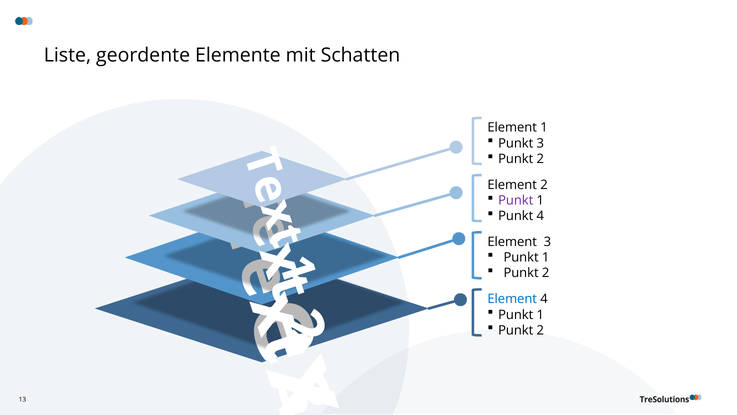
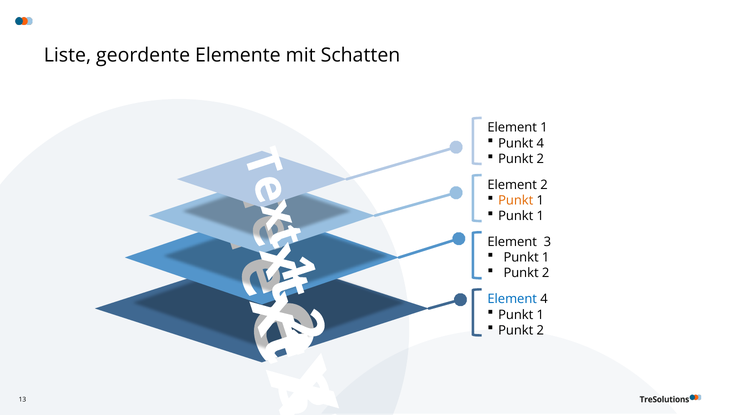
Punkt 3: 3 -> 4 (540, 143)
Punkt colour: purple -> orange (516, 200)
4: 4 -> 1 (540, 216)
